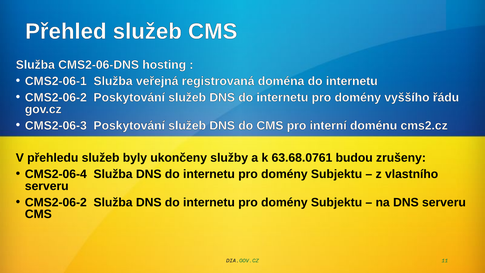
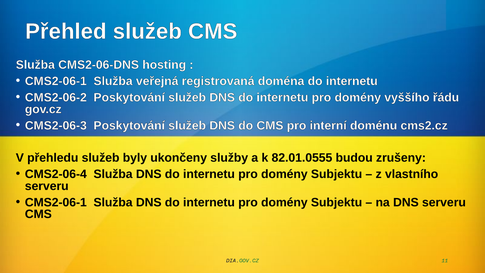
63.68.0761: 63.68.0761 -> 82.01.0555 (302, 158)
CMS2-06-2: CMS2-06-2 -> CMS2-06-1 (56, 202)
